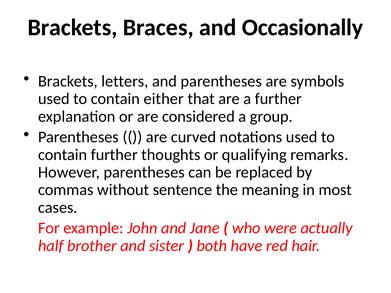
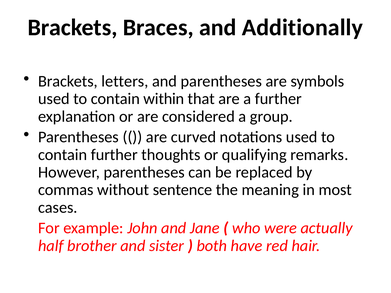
Occasionally: Occasionally -> Additionally (302, 28)
either: either -> within (164, 99)
